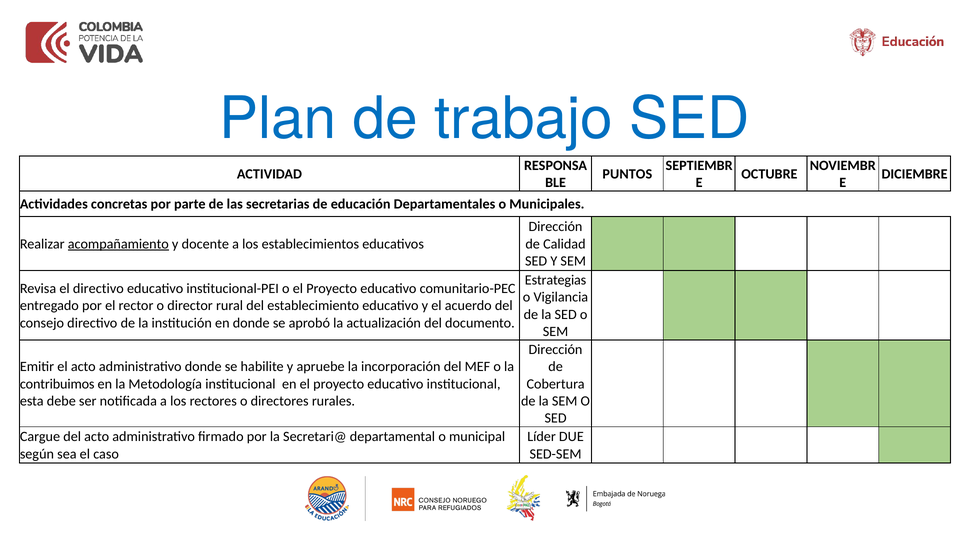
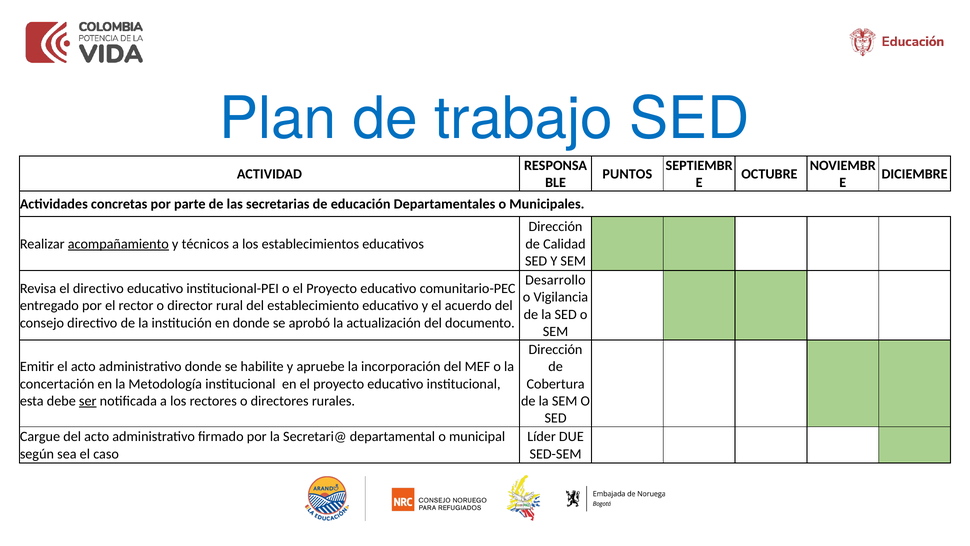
docente: docente -> técnicos (205, 244)
Estrategias: Estrategias -> Desarrollo (555, 280)
contribuimos: contribuimos -> concertación (57, 384)
ser underline: none -> present (88, 401)
